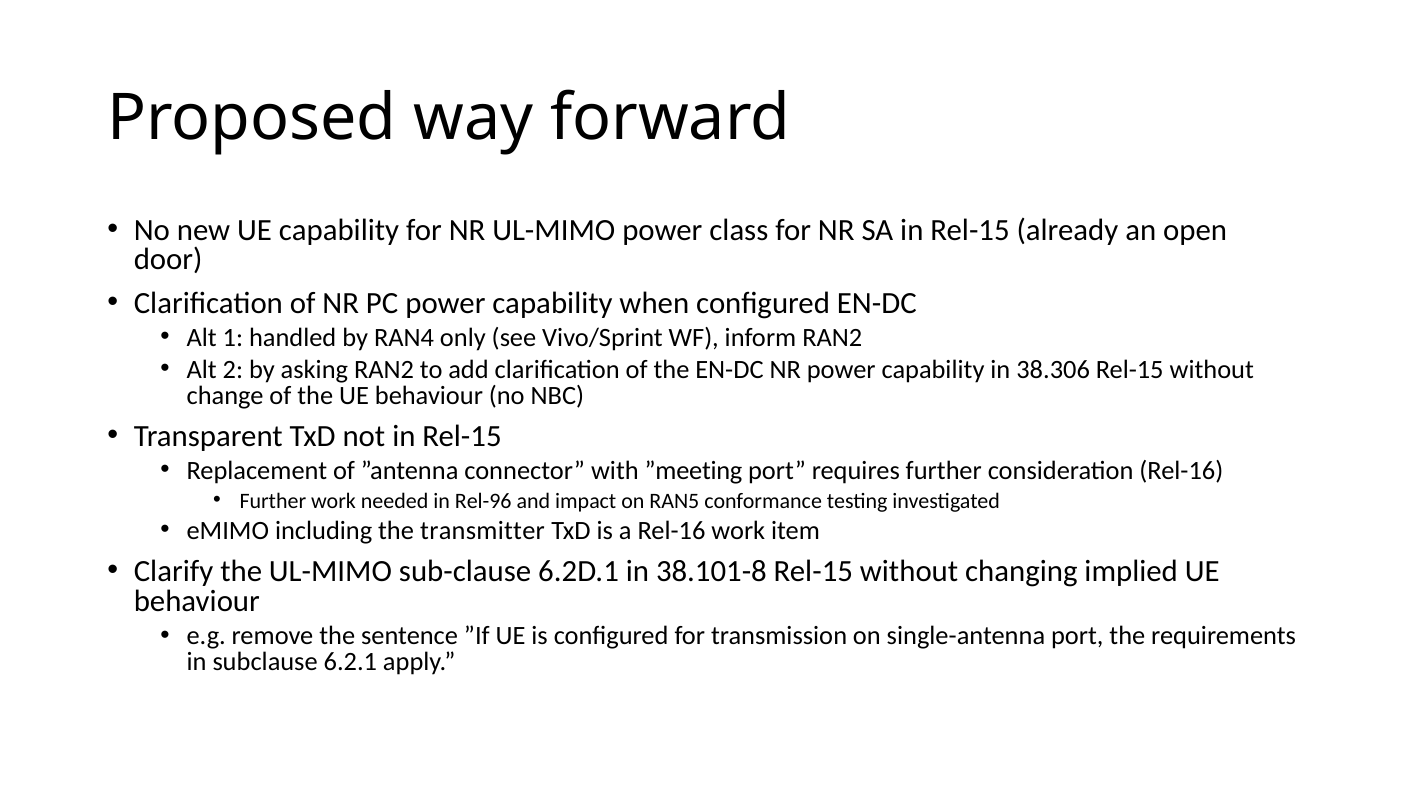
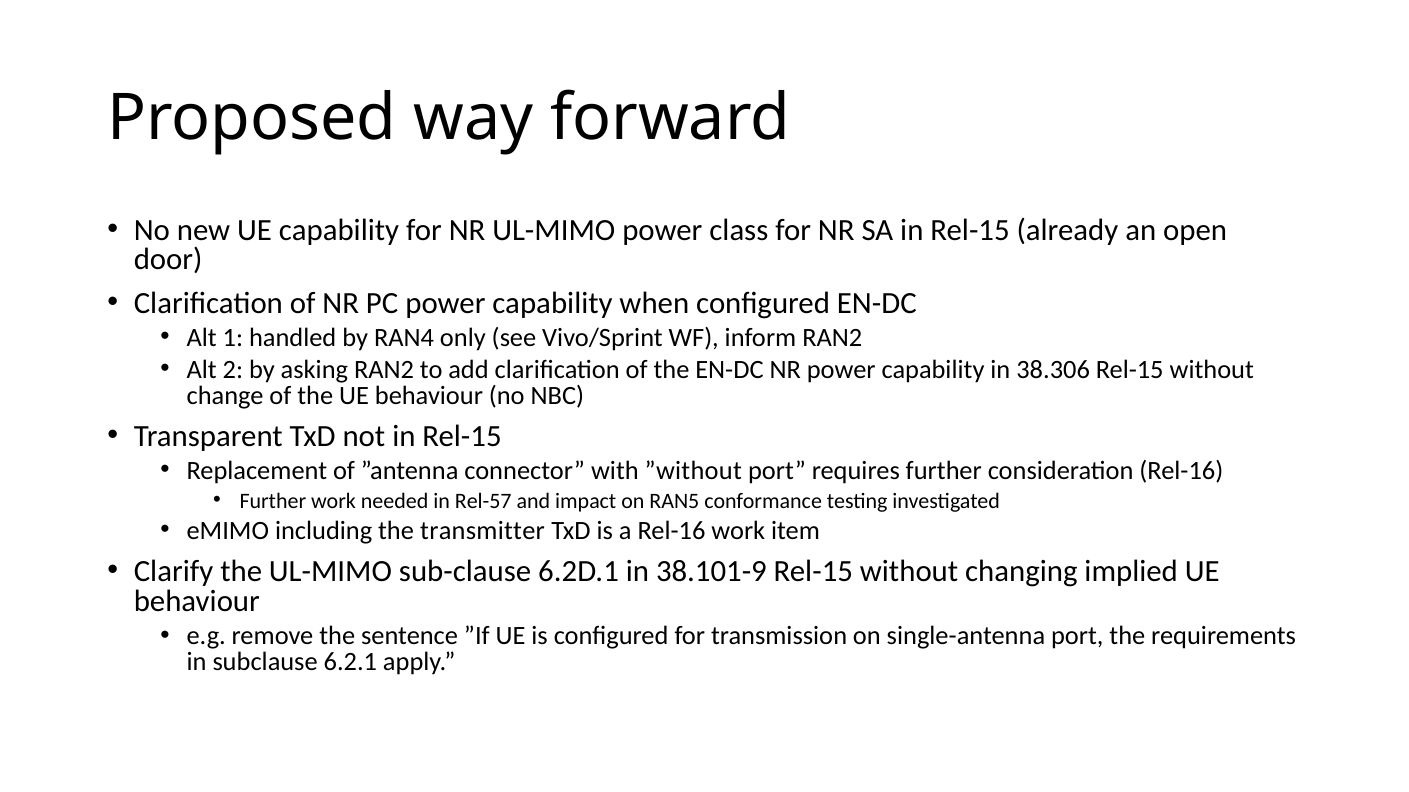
”meeting: ”meeting -> ”without (693, 471)
Rel-96: Rel-96 -> Rel-57 (483, 501)
38.101-8: 38.101-8 -> 38.101-9 (711, 572)
